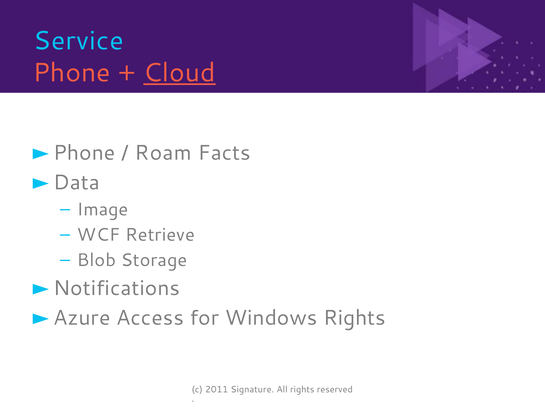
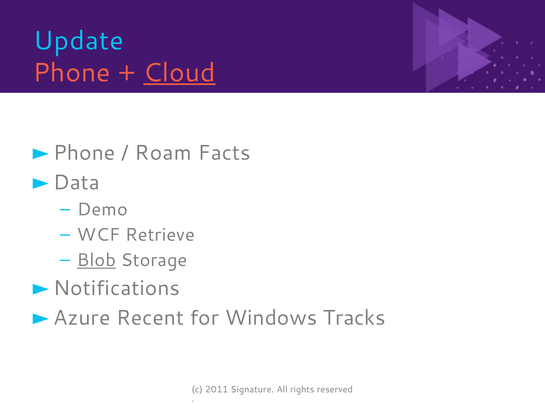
Service: Service -> Update (78, 41)
Image: Image -> Demo (103, 209)
Blob underline: none -> present (96, 260)
Access: Access -> Recent (150, 318)
Windows Rights: Rights -> Tracks (354, 318)
